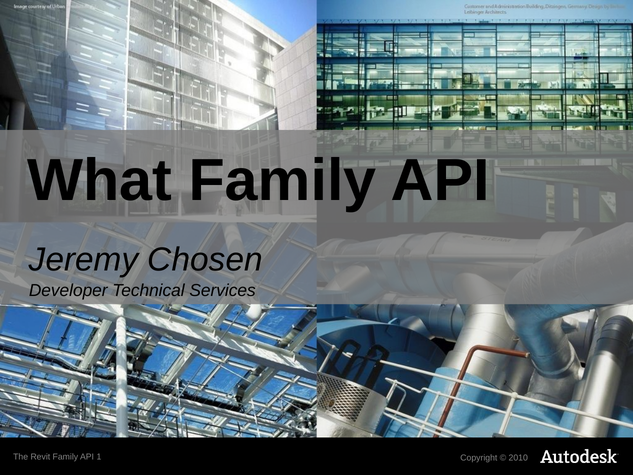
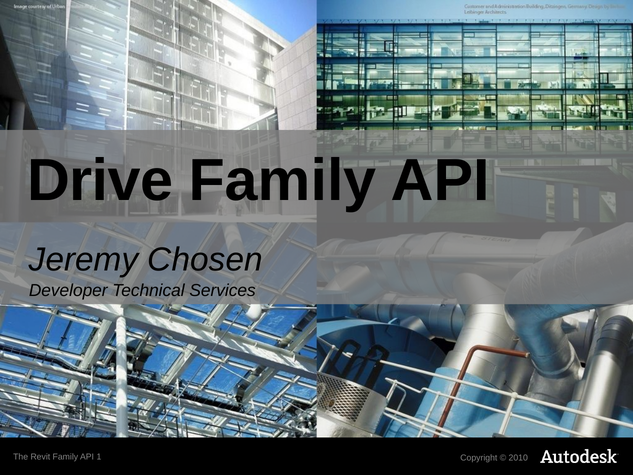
What: What -> Drive (100, 181)
